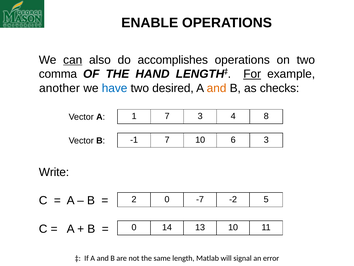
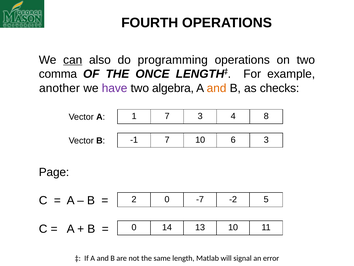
ENABLE: ENABLE -> FOURTH (150, 23)
accomplishes: accomplishes -> programming (173, 60)
HAND: HAND -> ONCE (152, 74)
For underline: present -> none (252, 74)
have colour: blue -> purple (115, 88)
desired: desired -> algebra (173, 88)
Write: Write -> Page (54, 172)
